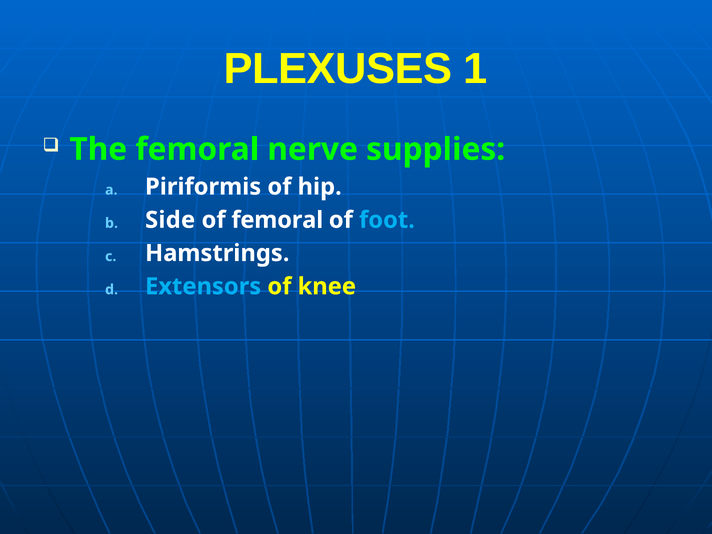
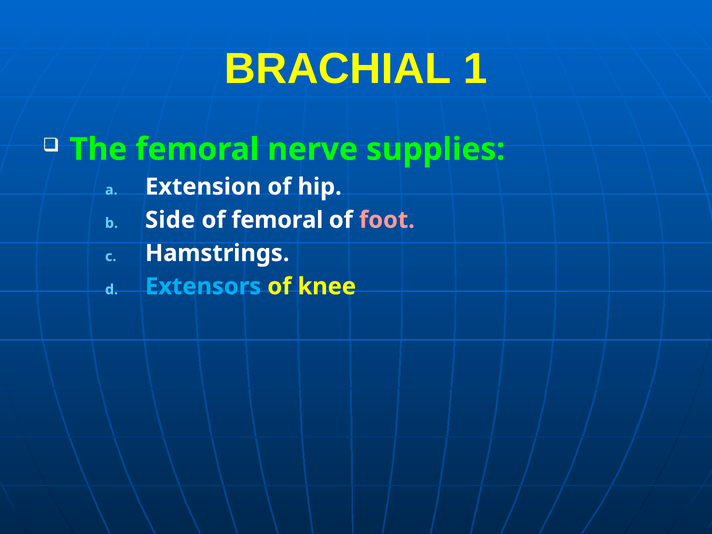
PLEXUSES: PLEXUSES -> BRACHIAL (338, 69)
Piriformis: Piriformis -> Extension (203, 187)
foot colour: light blue -> pink (387, 220)
